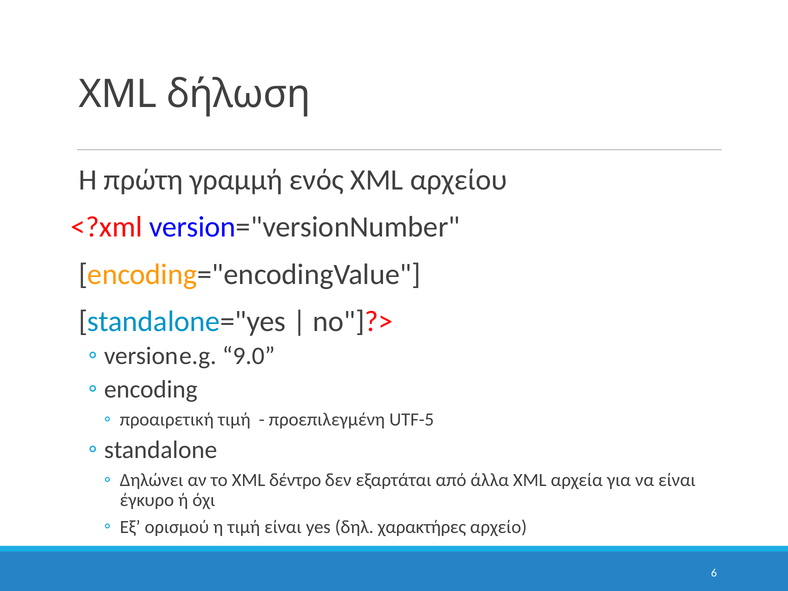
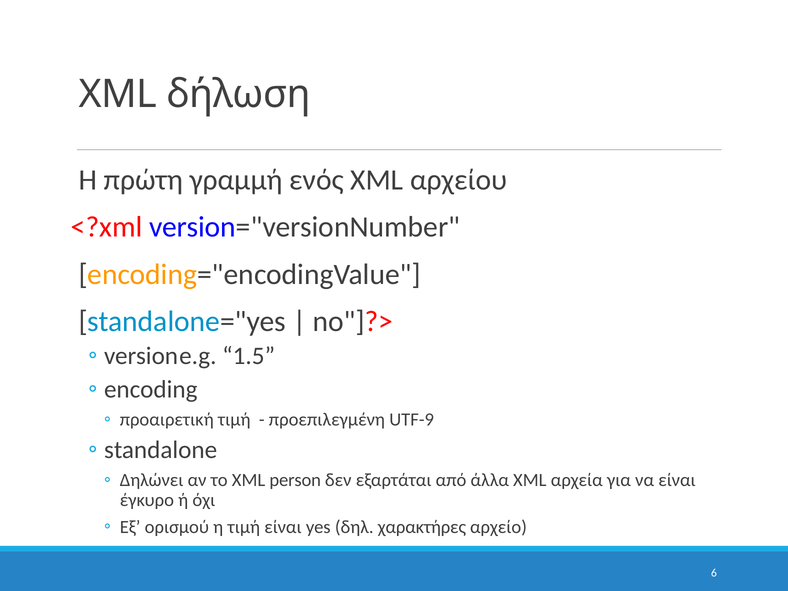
9.0: 9.0 -> 1.5 (249, 356)
UTF-5: UTF-5 -> UTF-9 (412, 420)
δέντρο: δέντρο -> person (295, 480)
